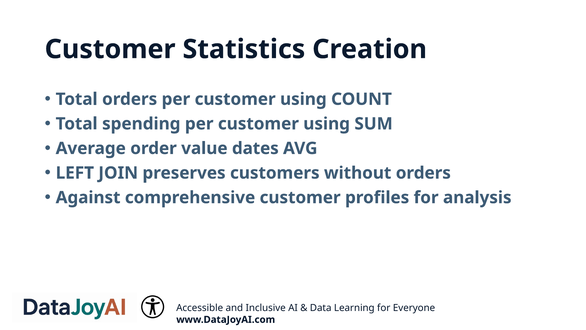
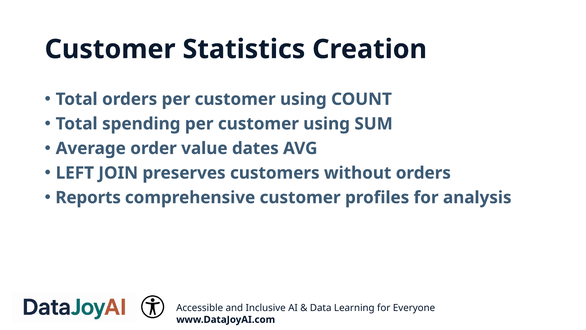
Against: Against -> Reports (88, 197)
